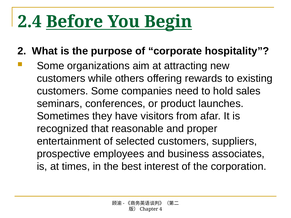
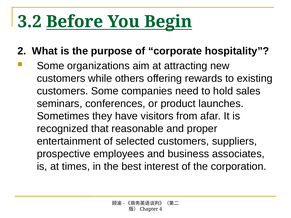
2.4: 2.4 -> 3.2 (30, 22)
